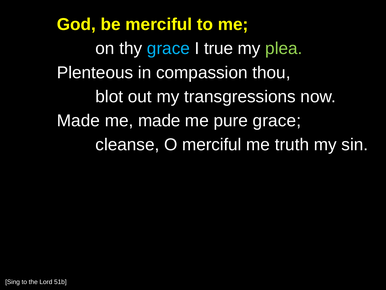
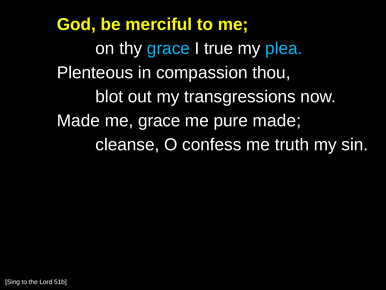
plea colour: light green -> light blue (284, 48)
me made: made -> grace (159, 121)
pure grace: grace -> made (277, 121)
O merciful: merciful -> confess (212, 145)
